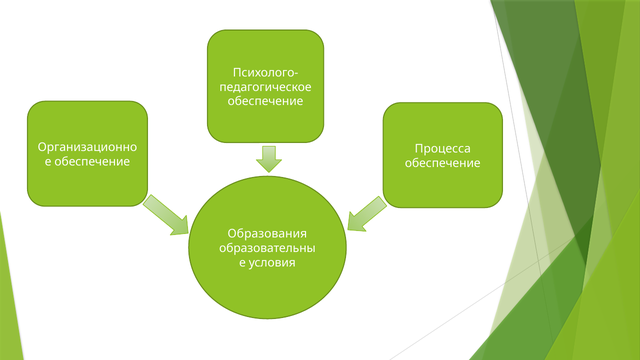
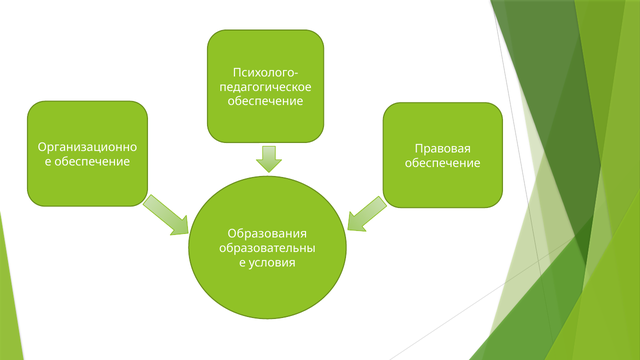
Процесса: Процесса -> Правовая (443, 149)
